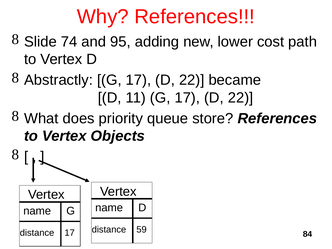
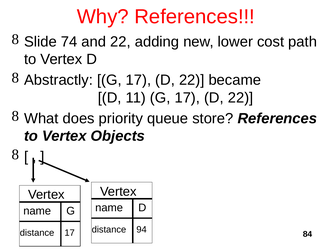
and 95: 95 -> 22 (120, 42)
59: 59 -> 94 (142, 230)
